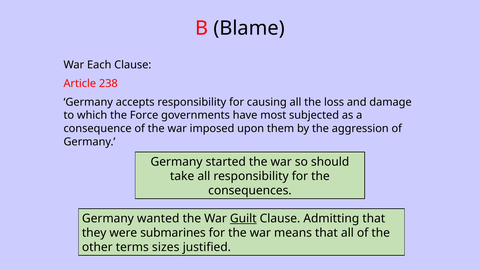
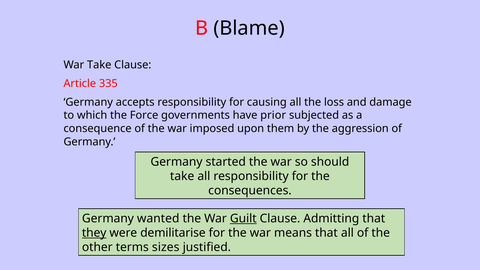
War Each: Each -> Take (99, 65)
238: 238 -> 335 (108, 83)
most: most -> prior (273, 115)
they underline: none -> present (94, 233)
submarines: submarines -> demilitarise (173, 233)
